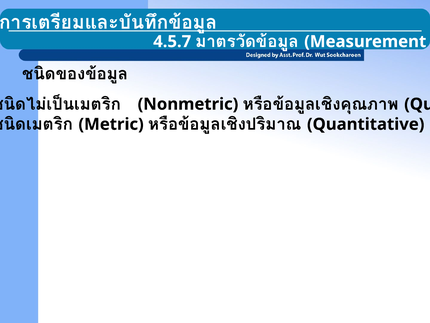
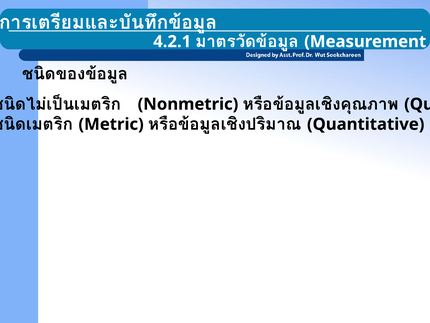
4.5.7: 4.5.7 -> 4.2.1 (172, 42)
